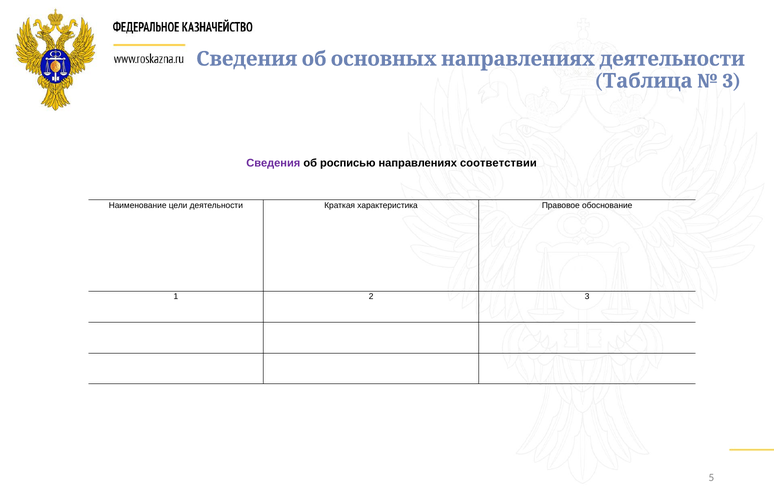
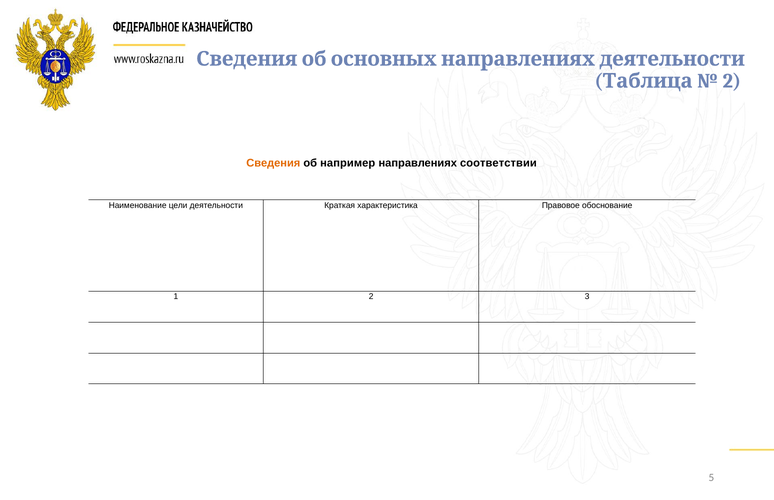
3: 3 -> 2 (732, 81)
Сведения colour: purple -> orange (273, 163)
росписью: росписью -> например (348, 163)
